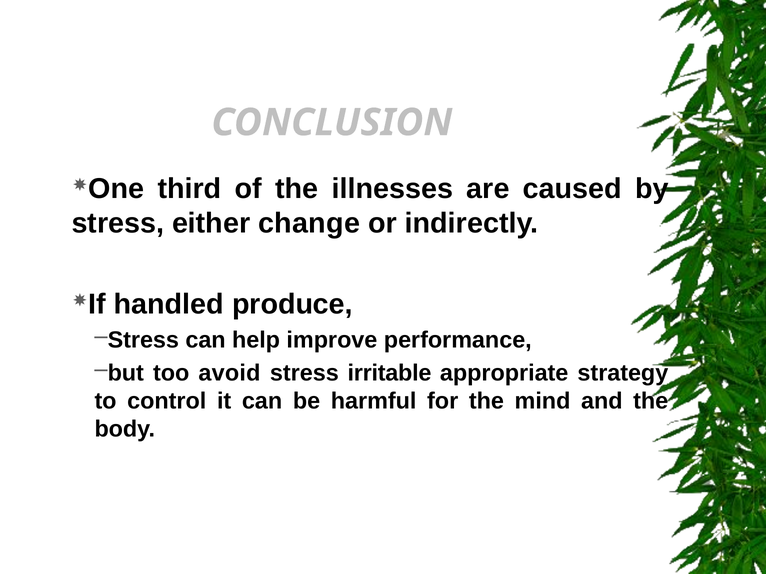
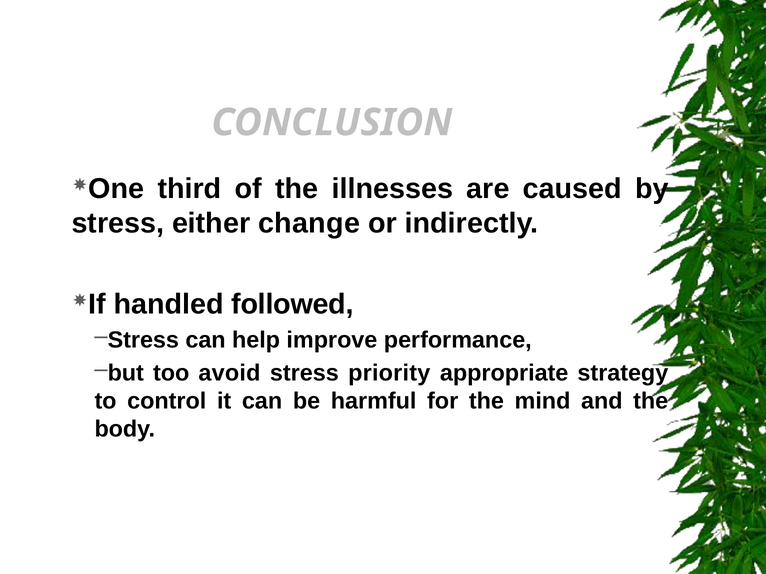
produce: produce -> followed (292, 304)
irritable: irritable -> priority (389, 373)
